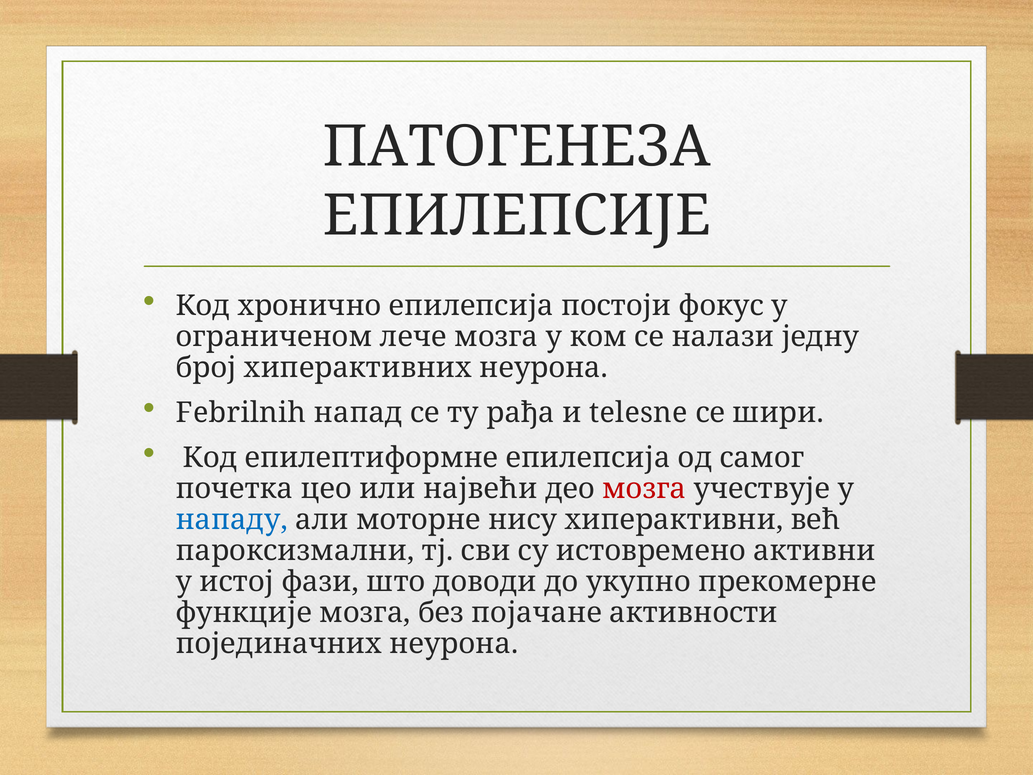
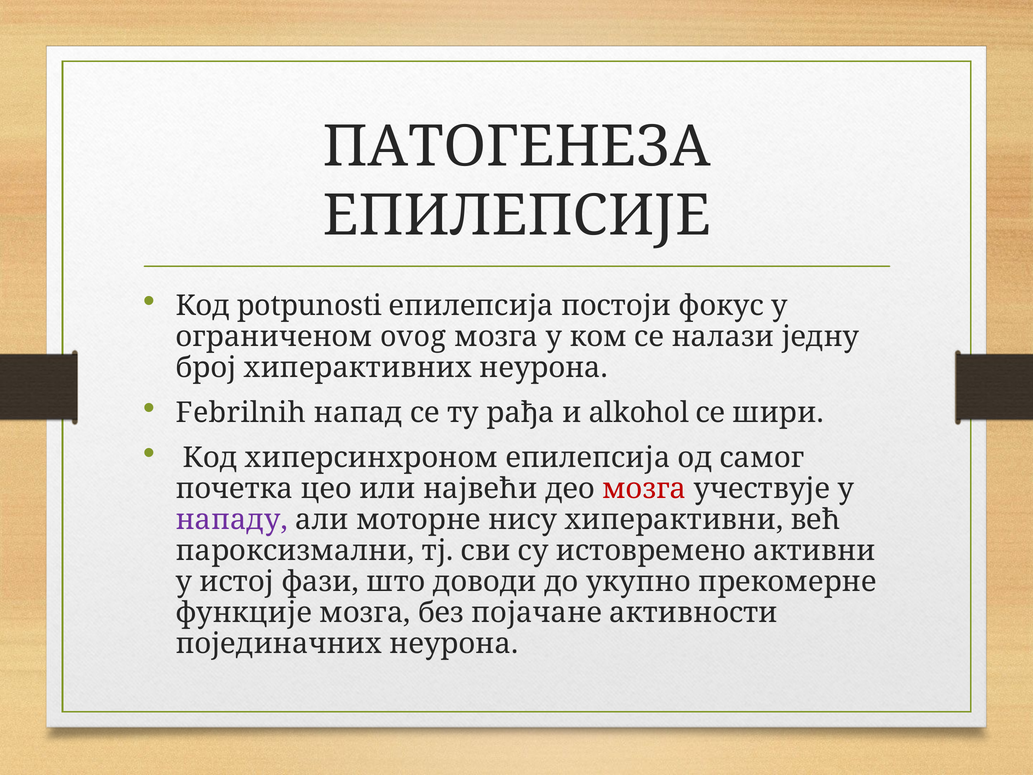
хронично: хронично -> potpunosti (310, 306)
лече: лече -> ovog (413, 337)
telesne: telesne -> alkohol (639, 413)
епилептиформне: епилептиформне -> хиперсинхроном (371, 457)
нападу colour: blue -> purple (232, 519)
